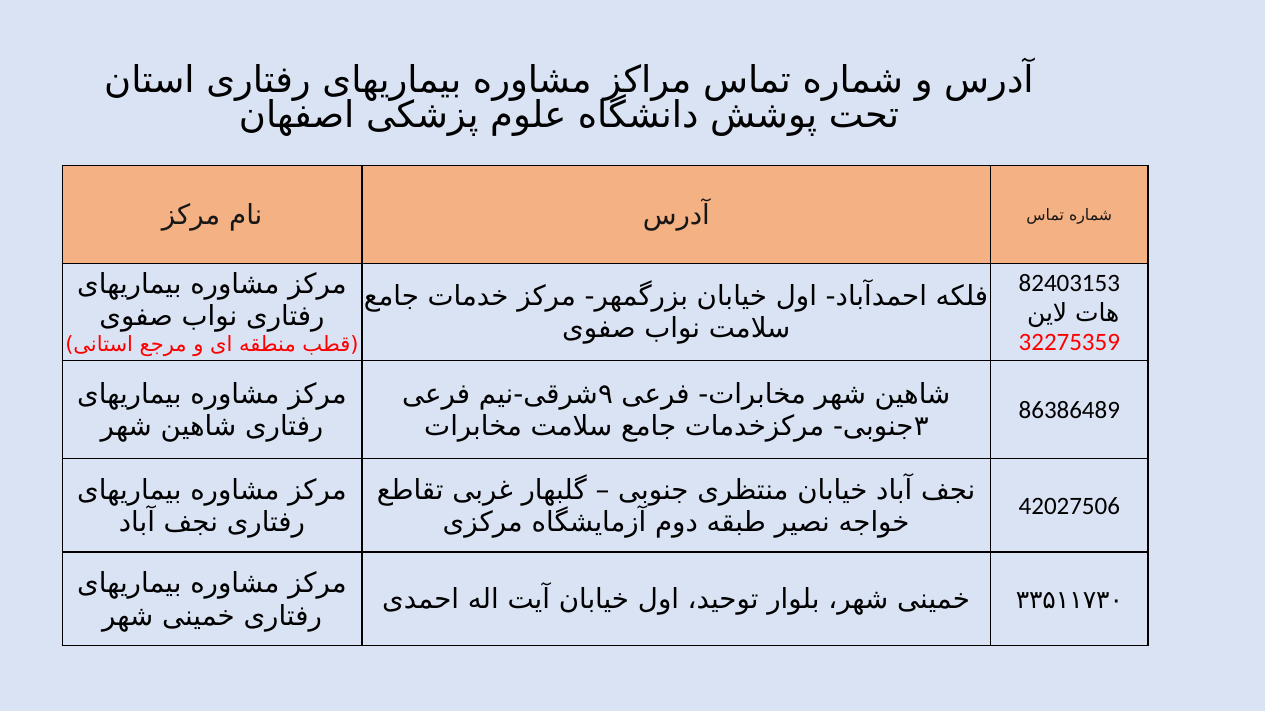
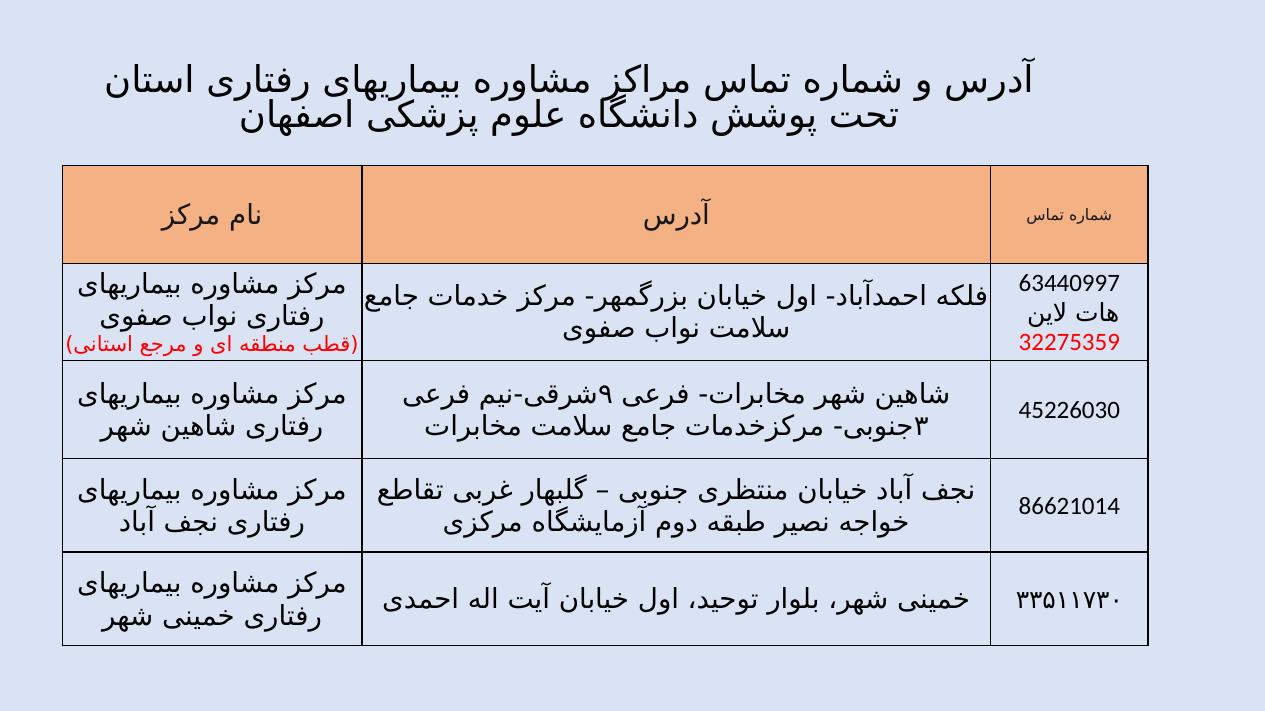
82403153: 82403153 -> 63440997 (1069, 283)
86386489: 86386489 -> 45226030 (1069, 410)
42027506: 42027506 -> 86621014 (1069, 506)
